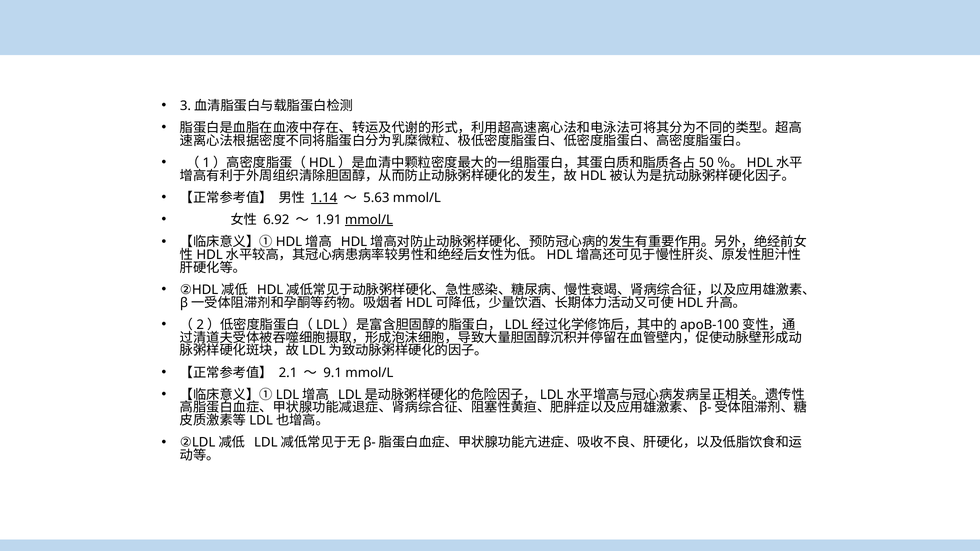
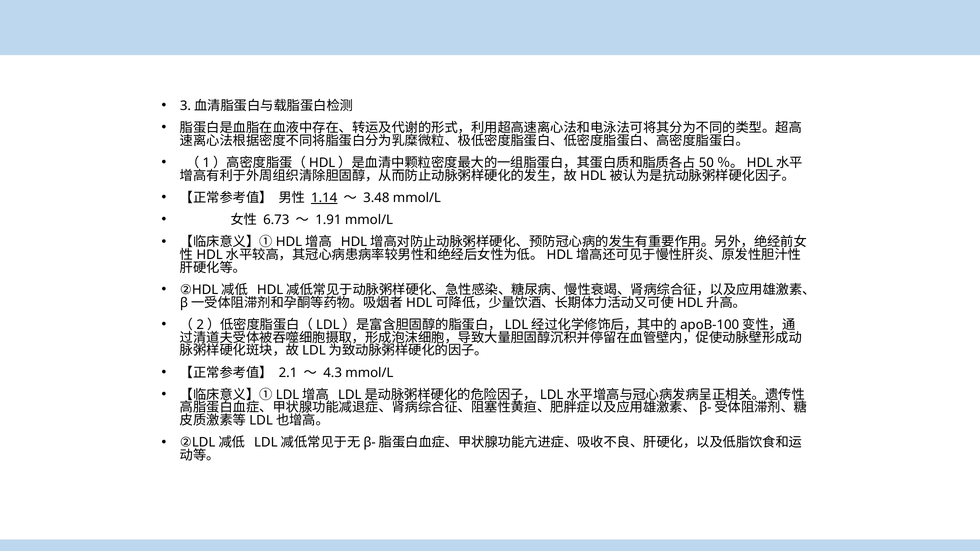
5.63: 5.63 -> 3.48 (376, 198)
6.92: 6.92 -> 6.73 (276, 220)
mmol/L underline: present -> none (369, 220)
9.1: 9.1 -> 4.3 (333, 373)
